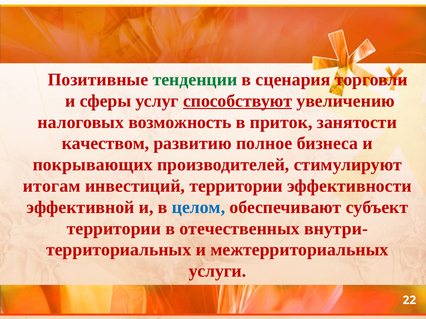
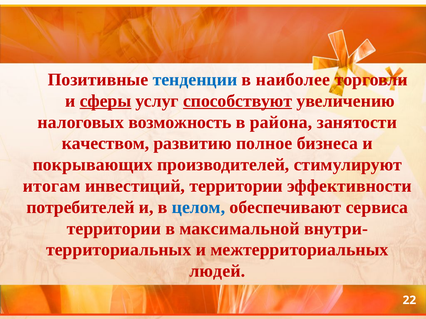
тенденции colour: green -> blue (195, 80)
сценария: сценария -> наиболее (293, 80)
сферы underline: none -> present (105, 101)
приток: приток -> района (281, 122)
эффективной: эффективной -> потребителей (80, 208)
субъект: субъект -> сервиса (377, 208)
отечественных: отечественных -> максимальной (240, 229)
услуги: услуги -> людей (217, 271)
